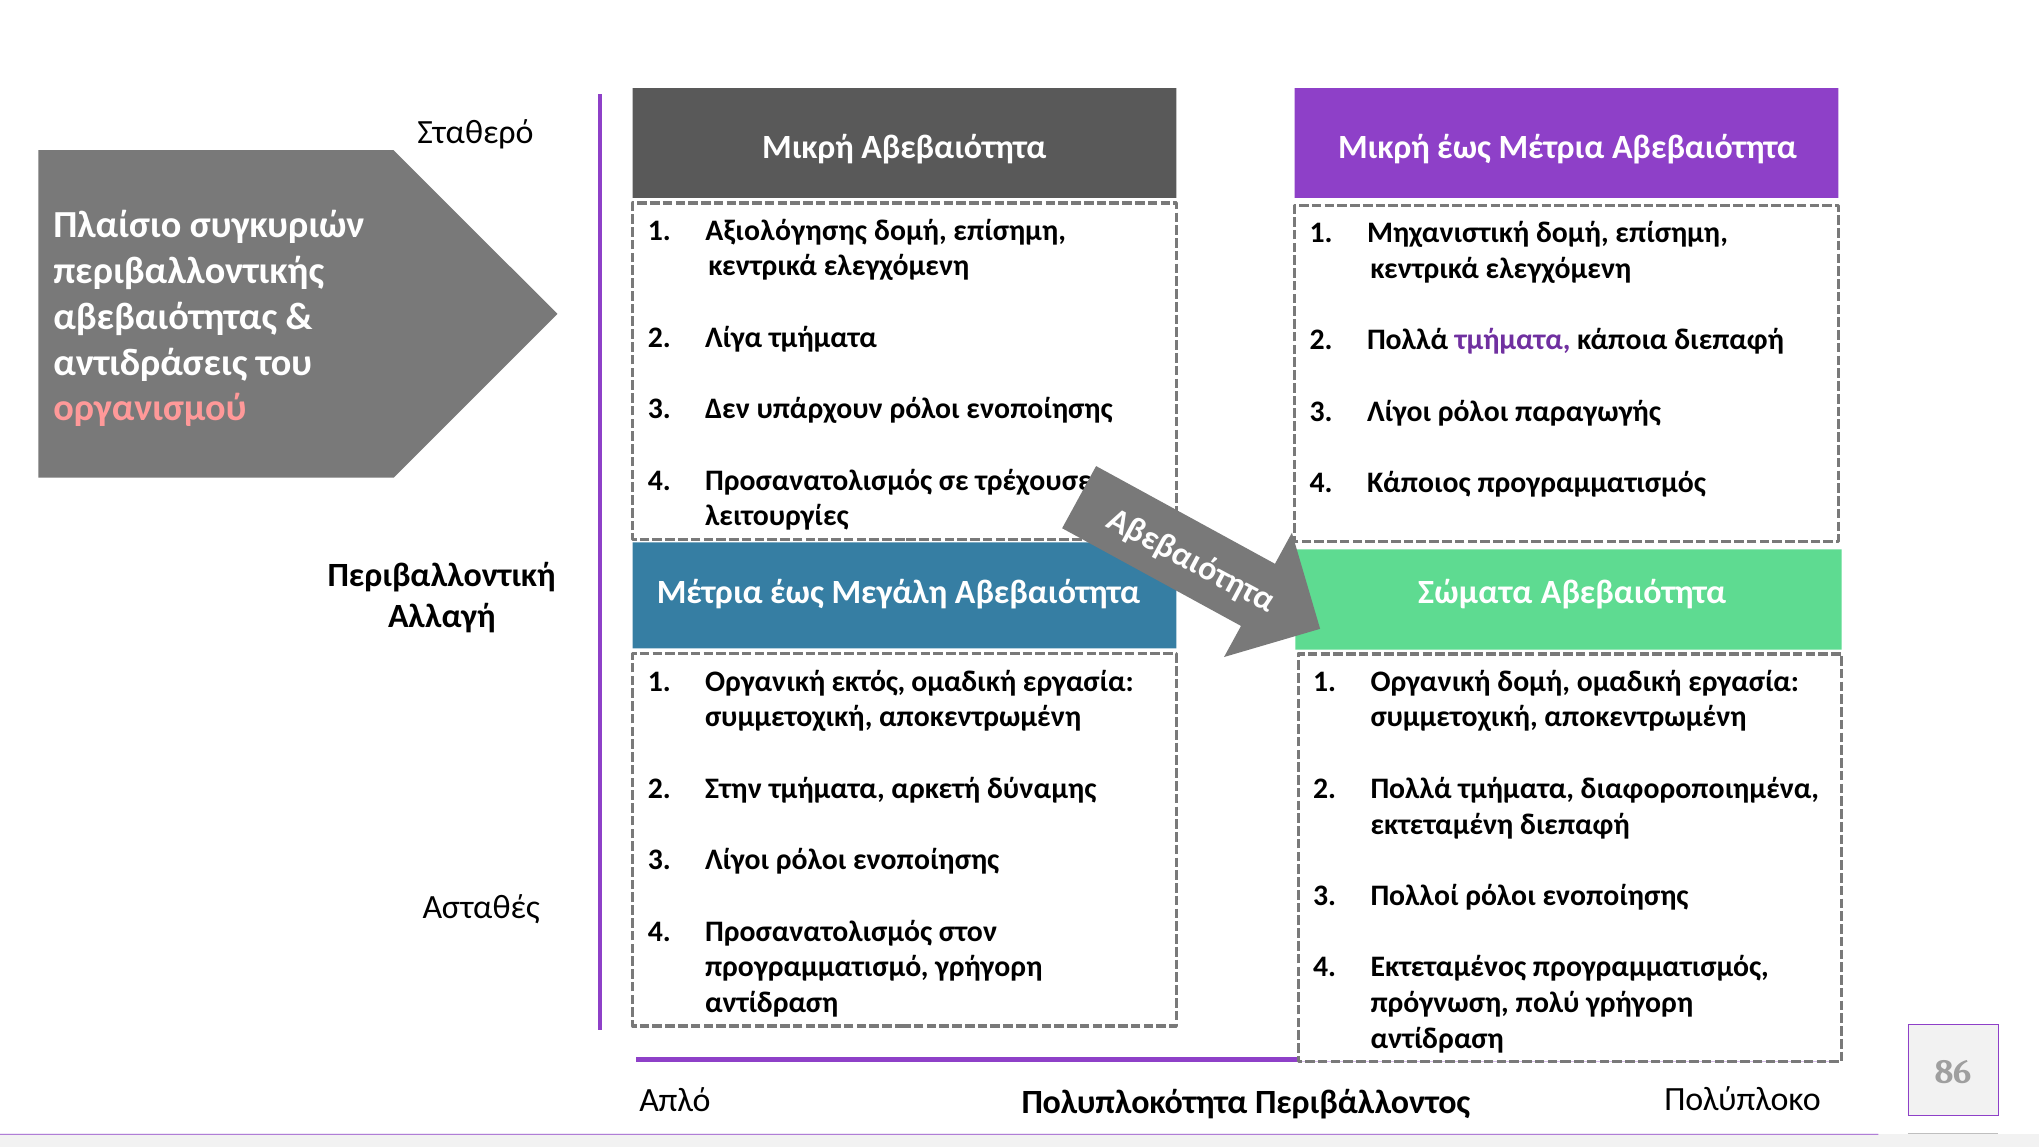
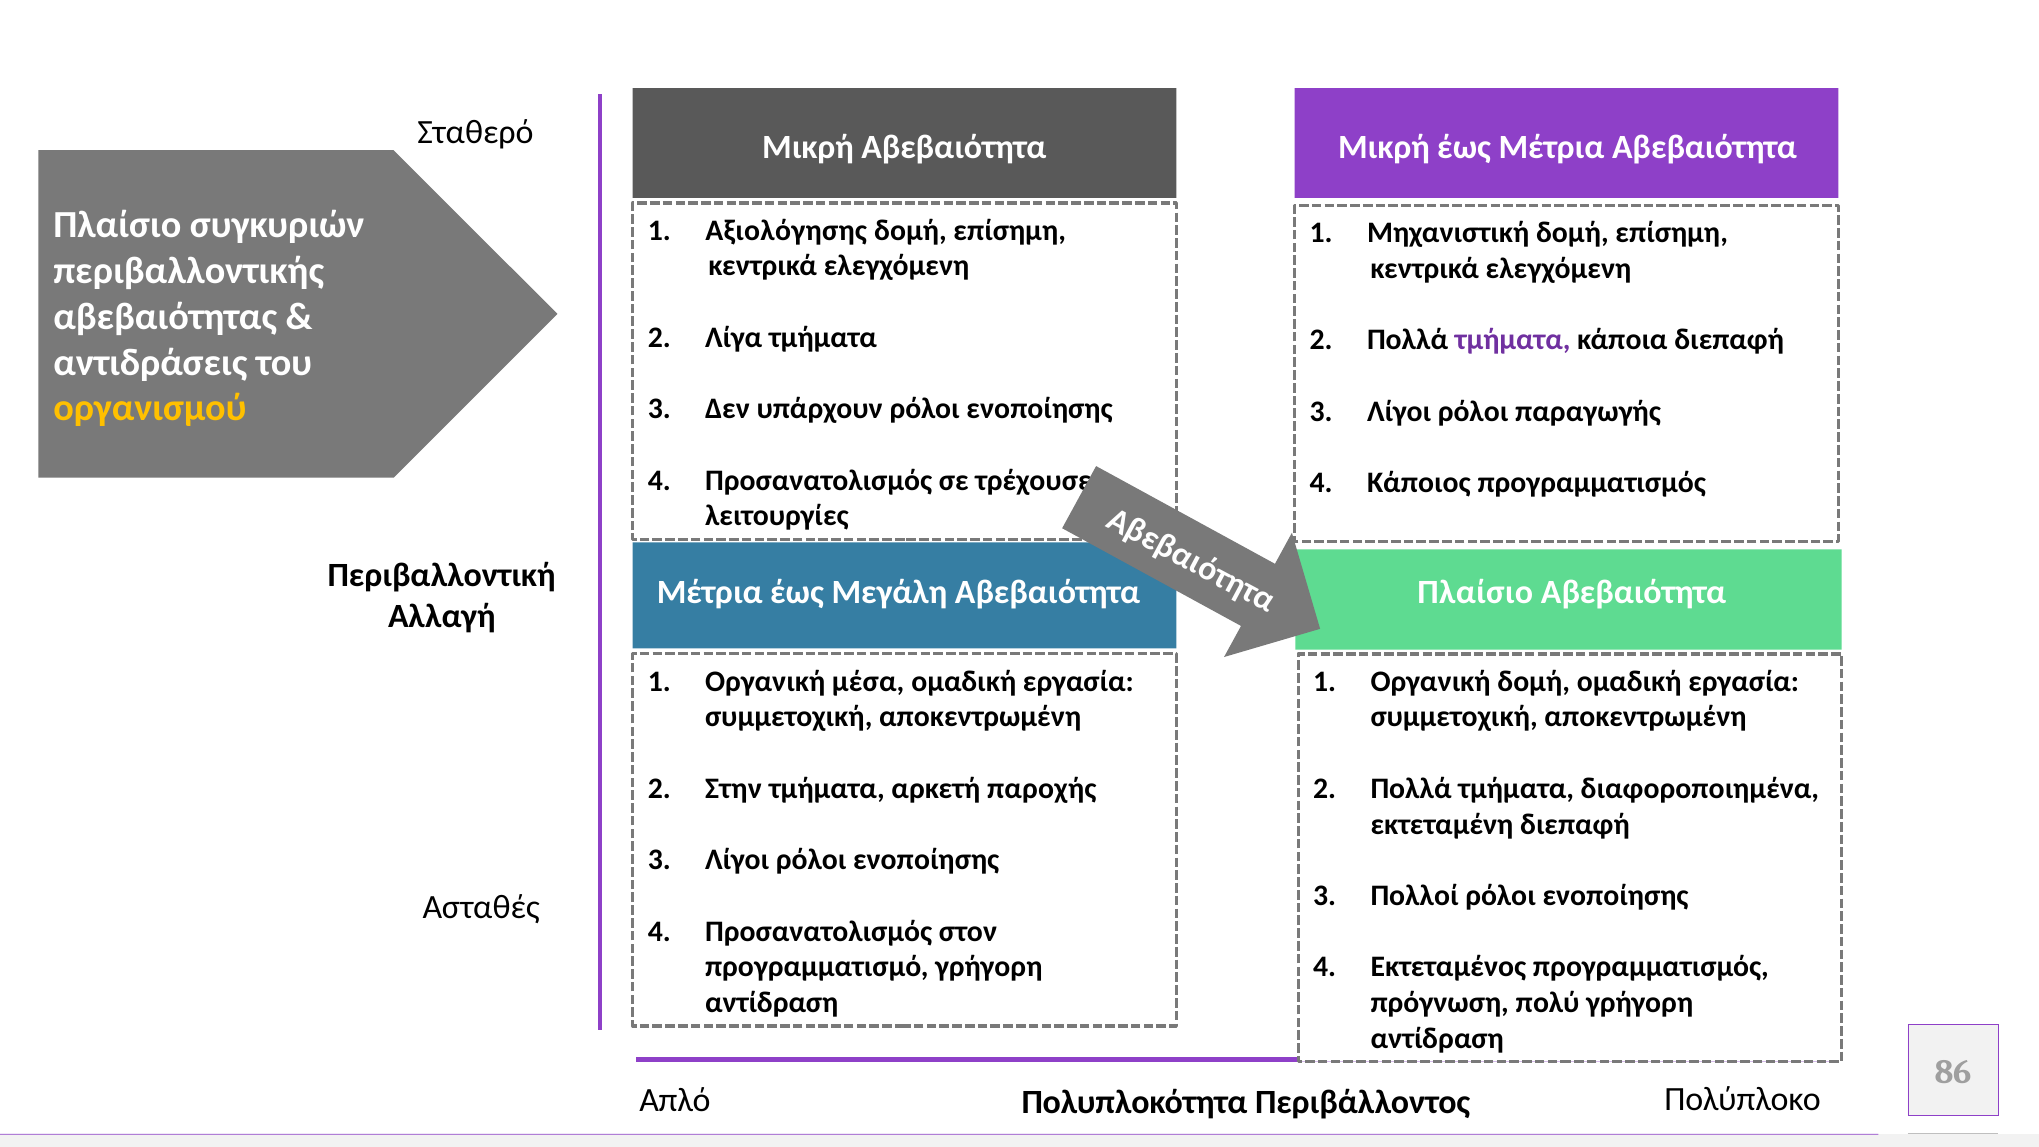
οργανισμού colour: pink -> yellow (150, 408)
Σώματα: Σώματα -> Πλαίσιο (1475, 592)
εκτός: εκτός -> μέσα (868, 681)
δύναμης: δύναμης -> παροχής (1042, 788)
